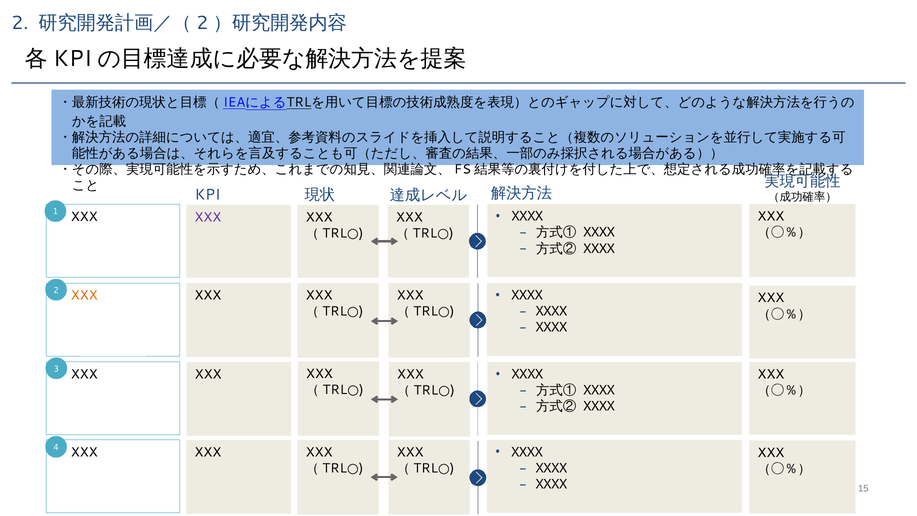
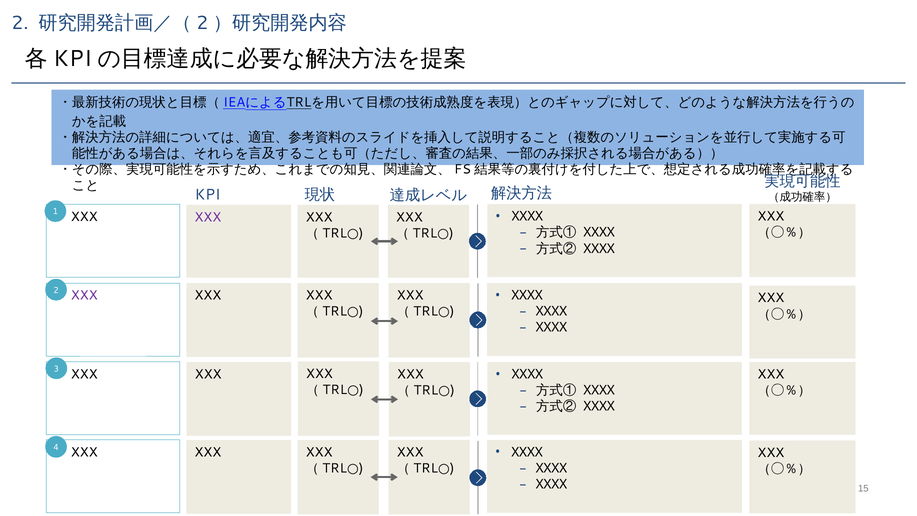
XXX colour: orange -> purple (84, 295)
